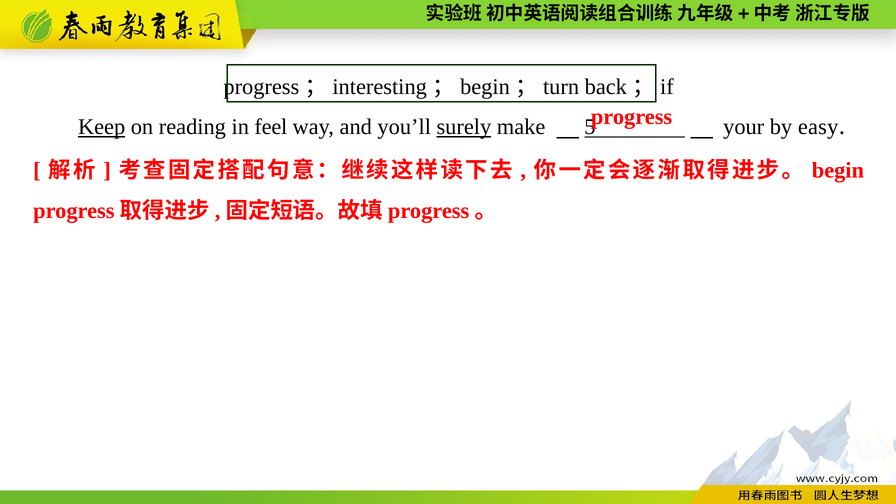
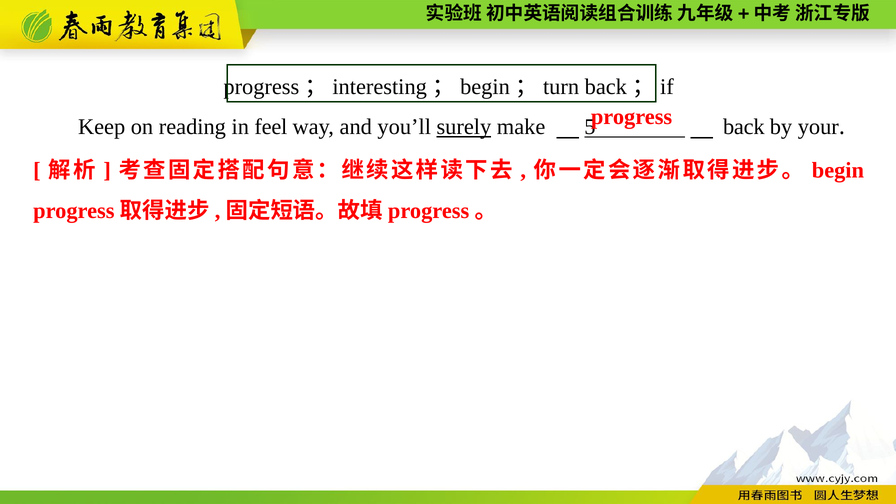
Keep underline: present -> none (102, 127)
your: your -> back (744, 127)
easy: easy -> your (818, 127)
